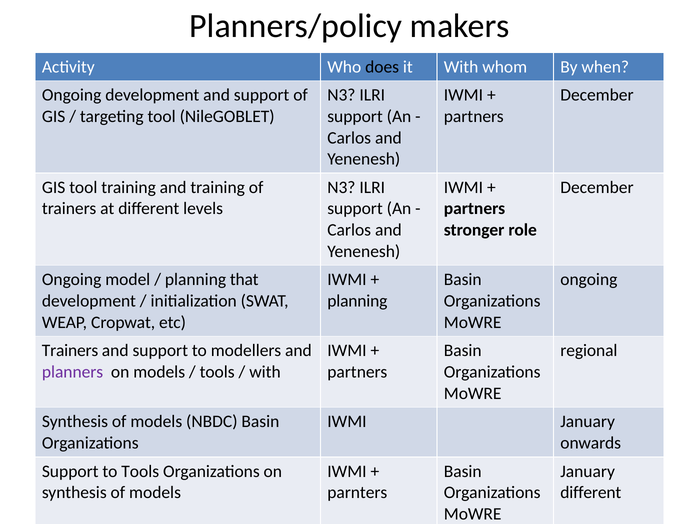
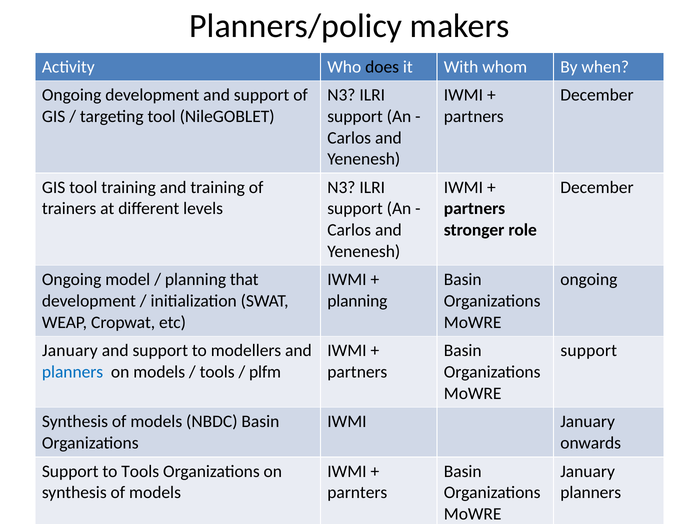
Trainers: Trainers -> January (70, 351)
regional: regional -> support (589, 351)
planners colour: purple -> blue (73, 372)
with: with -> plfm (265, 372)
different: different -> planners (591, 493)
